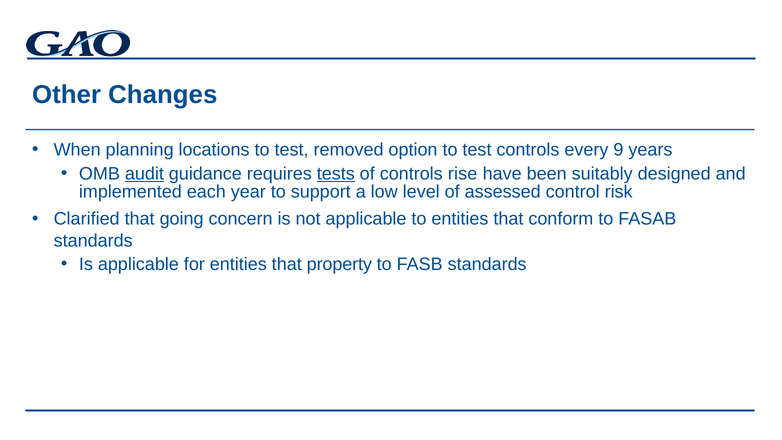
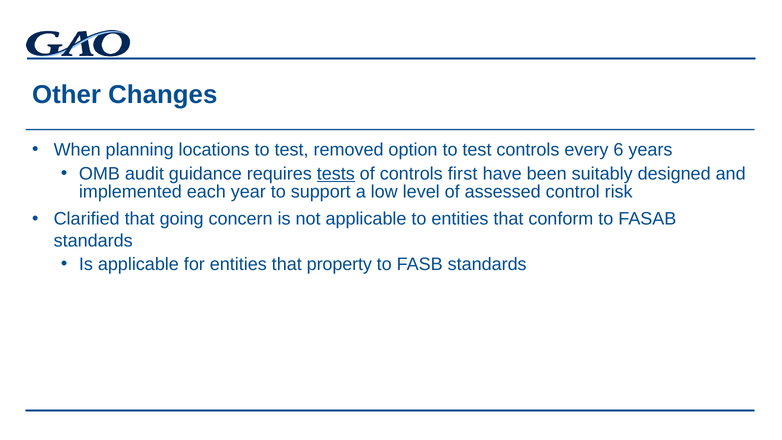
9: 9 -> 6 (618, 150)
audit underline: present -> none (144, 174)
rise: rise -> first (463, 174)
